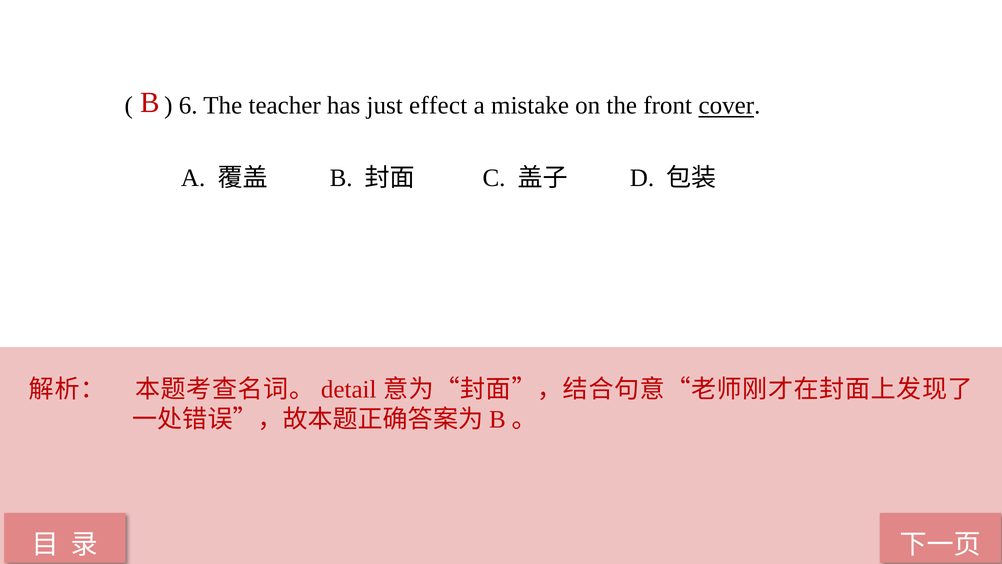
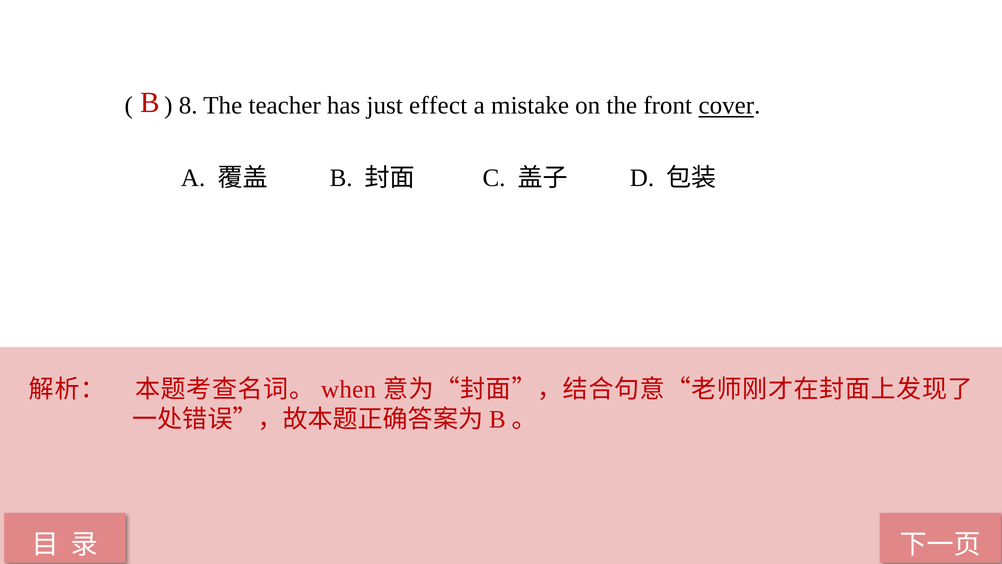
6: 6 -> 8 (188, 106)
detail: detail -> when (349, 389)
